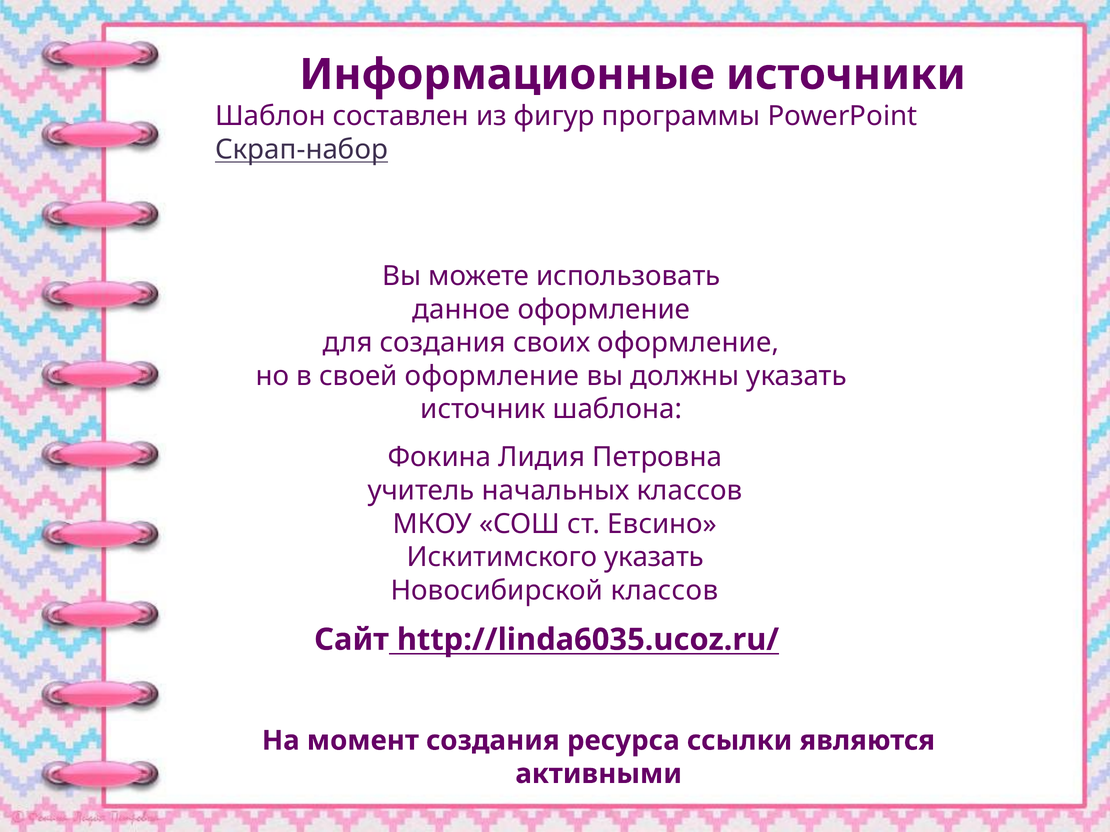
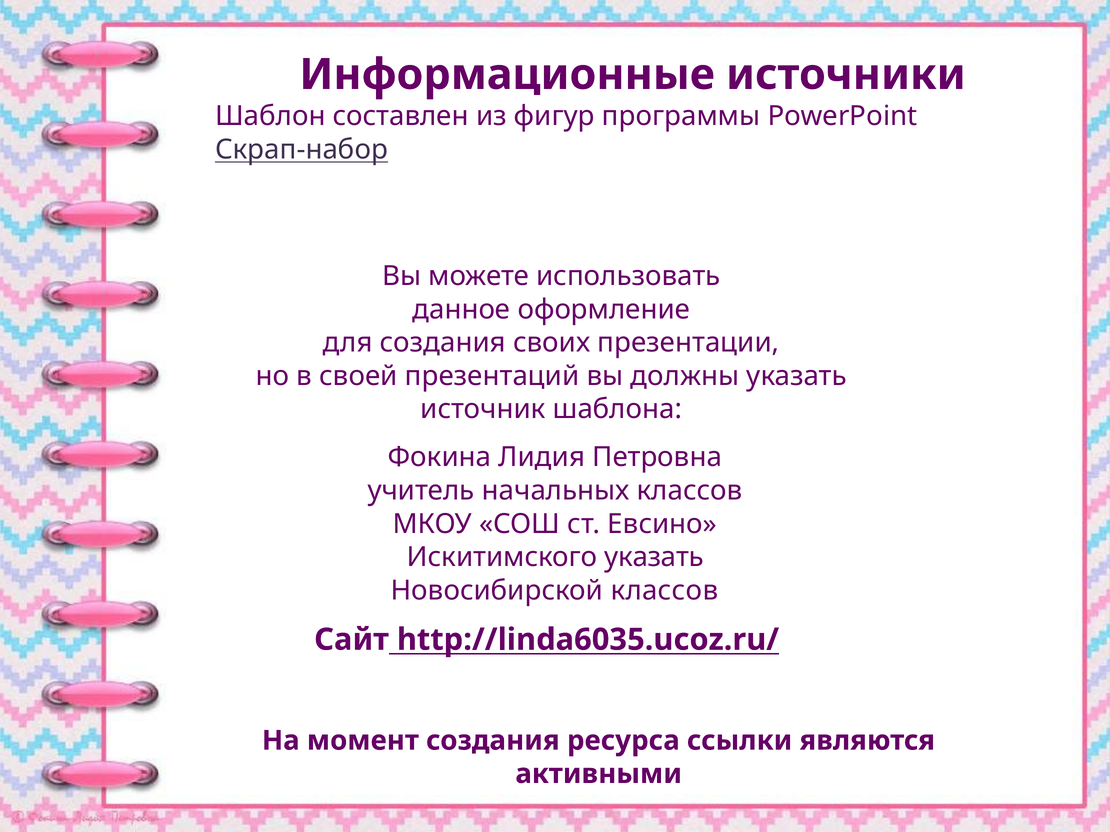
своих оформление: оформление -> презентации (688, 343)
своей оформление: оформление -> презентаций (492, 376)
